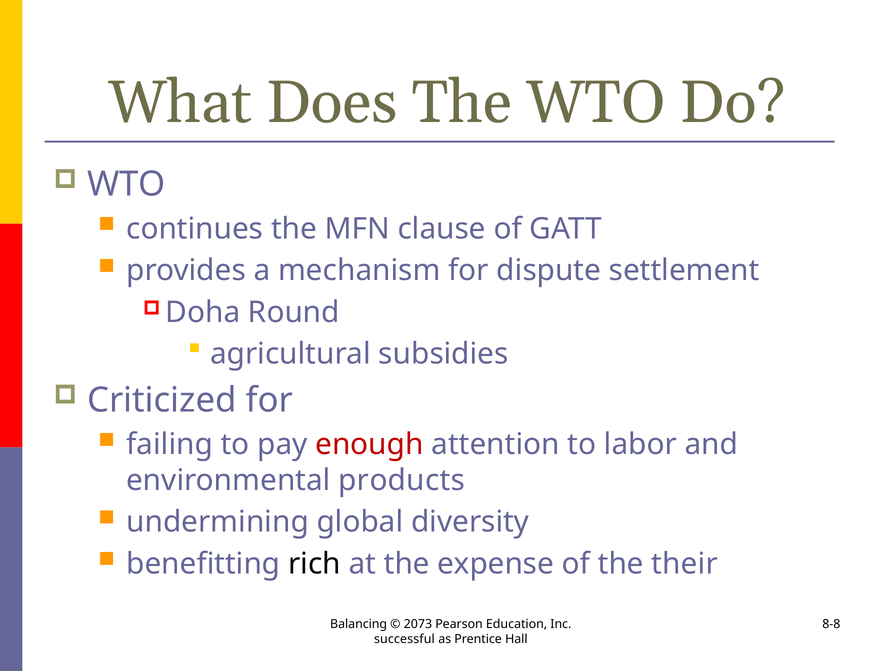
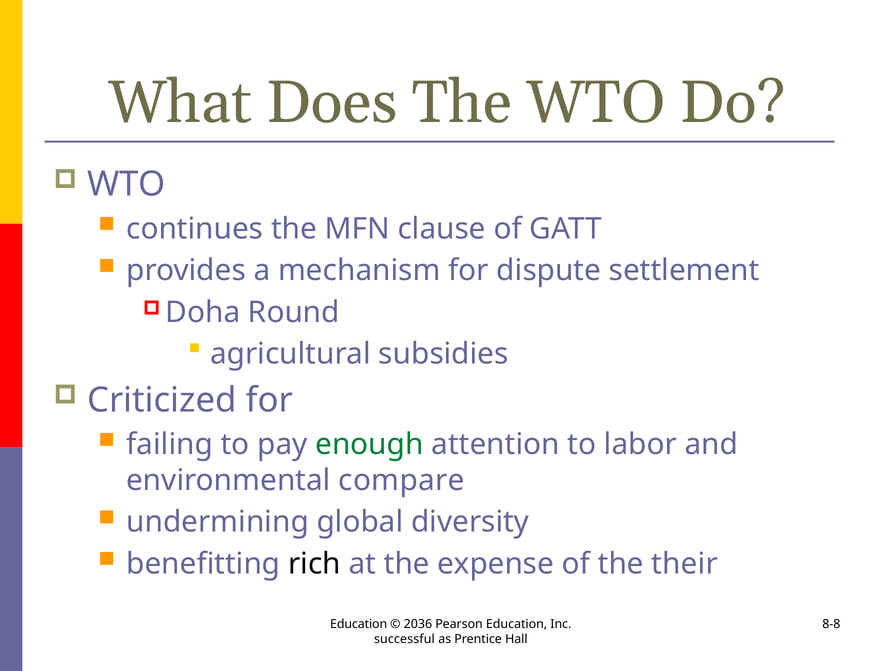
enough colour: red -> green (369, 444)
products: products -> compare (402, 480)
Balancing: Balancing -> Education (359, 624)
2073: 2073 -> 2036 (418, 624)
